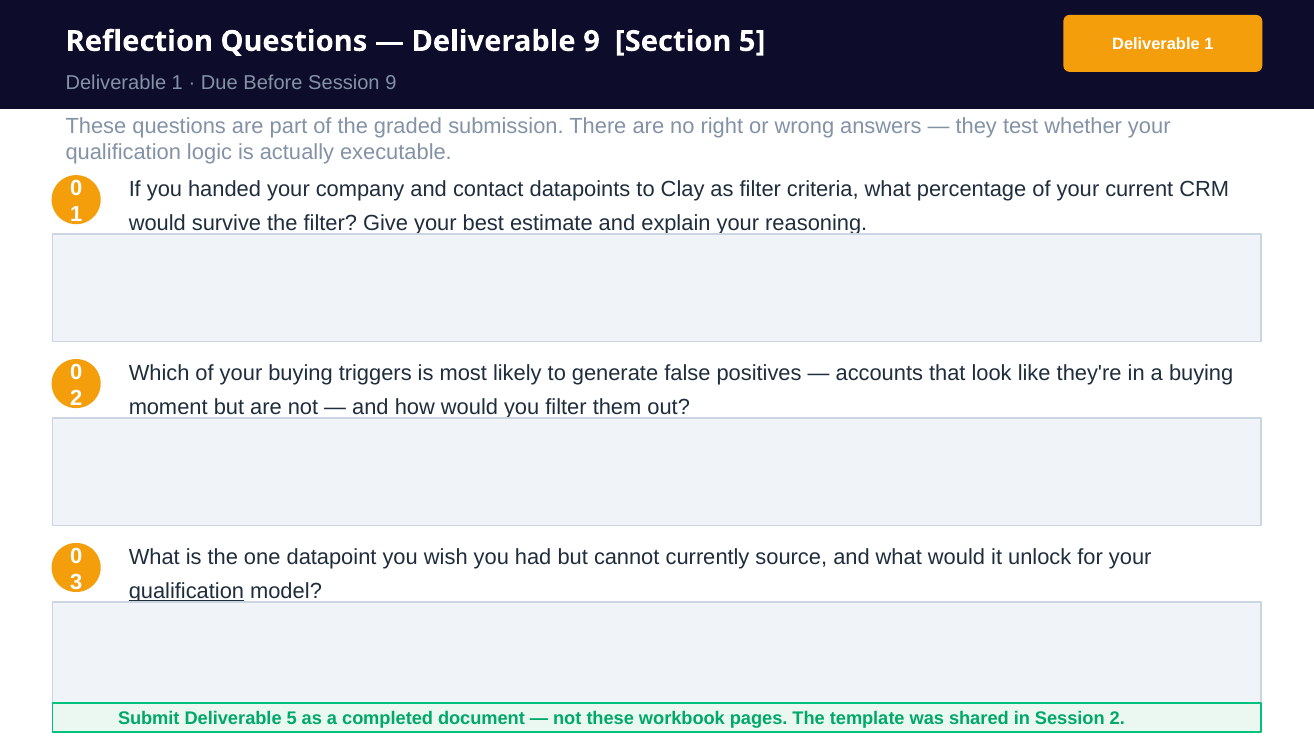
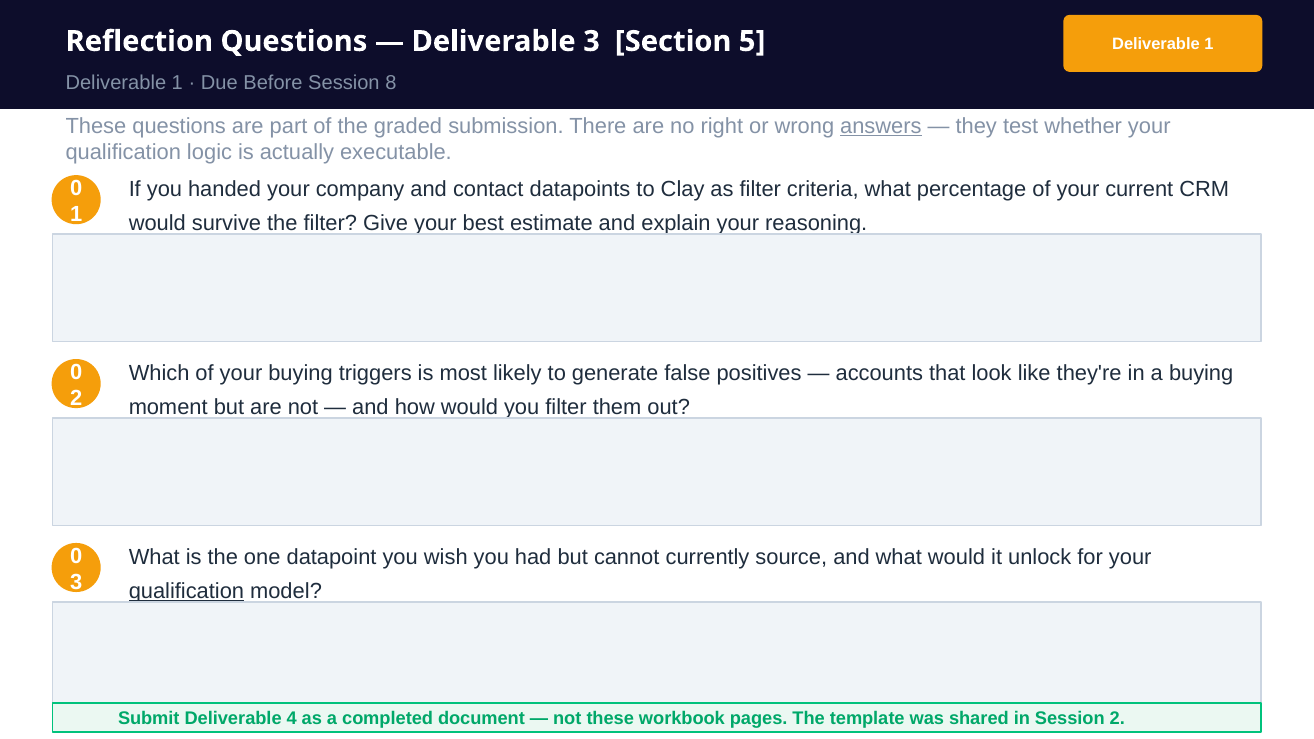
Deliverable 9: 9 -> 3 (592, 41)
Session 9: 9 -> 8 (391, 83)
answers underline: none -> present (881, 126)
Deliverable 5: 5 -> 4 (292, 719)
